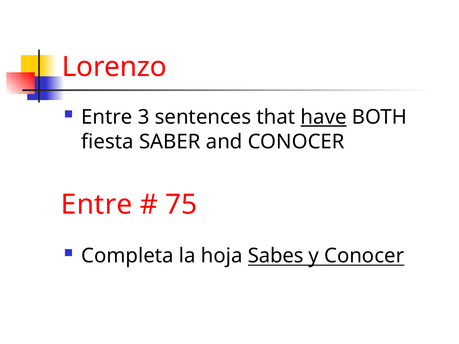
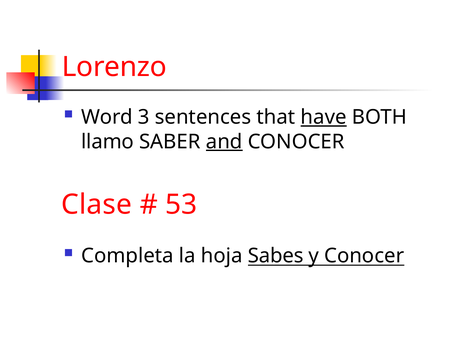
Entre: Entre -> Word (107, 117)
fiesta: fiesta -> llamo (108, 142)
and underline: none -> present (224, 142)
Entre: Entre -> Clase (97, 205)
75: 75 -> 53 (181, 205)
